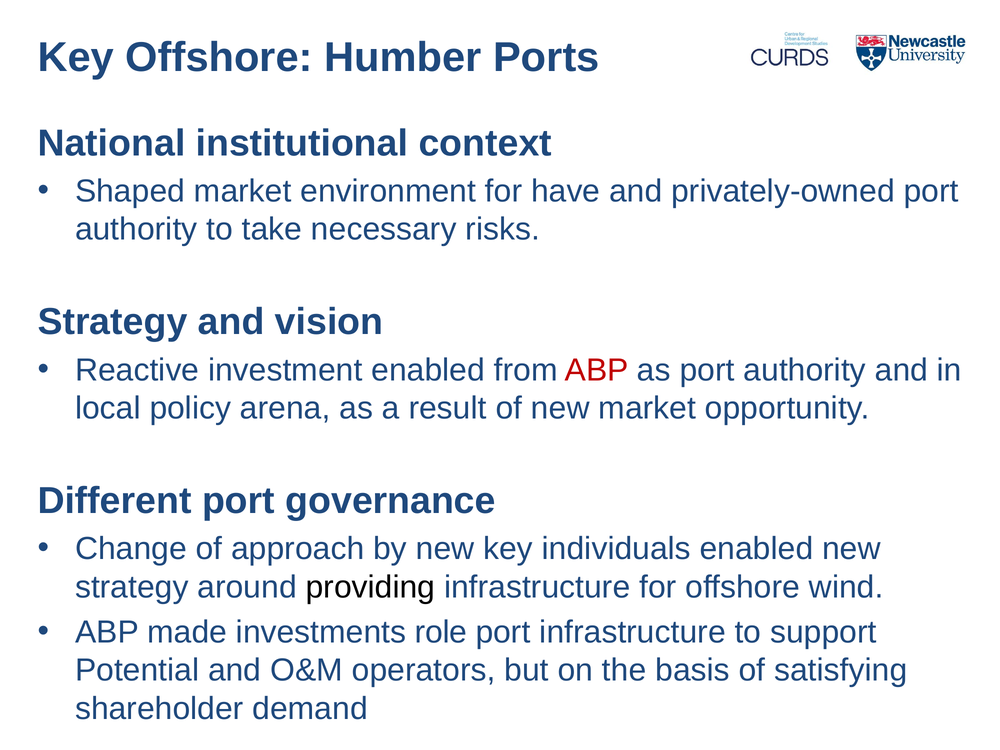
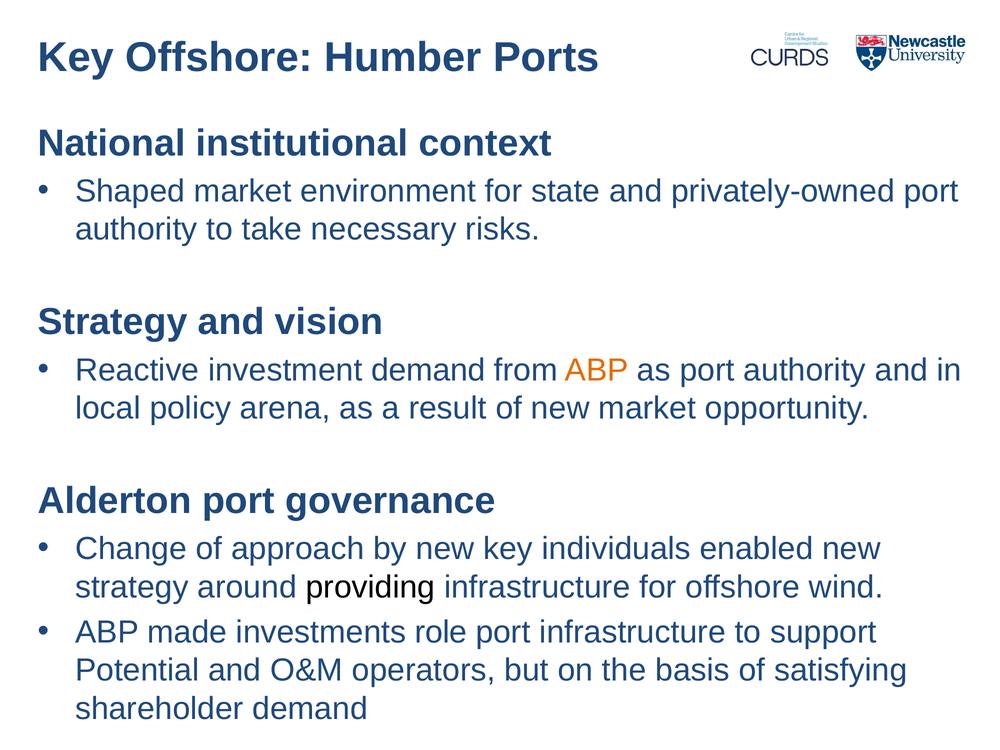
have: have -> state (566, 191)
investment enabled: enabled -> demand (428, 370)
ABP colour: red -> orange (597, 370)
Different: Different -> Alderton (115, 501)
